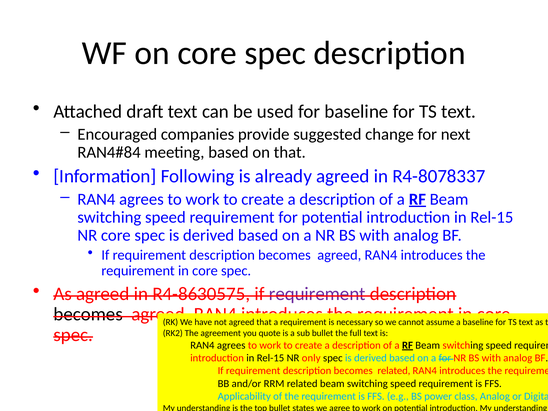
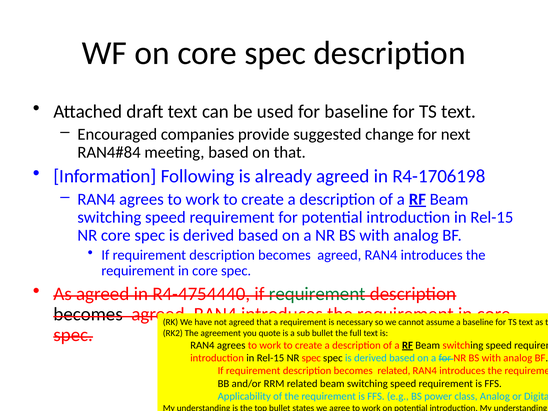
R4-8078337: R4-8078337 -> R4-1706198 (439, 176)
R4-8630575: R4-8630575 -> R4-4754440 (201, 294)
requirement colour: purple -> green (317, 294)
NR only: only -> spec (311, 358)
